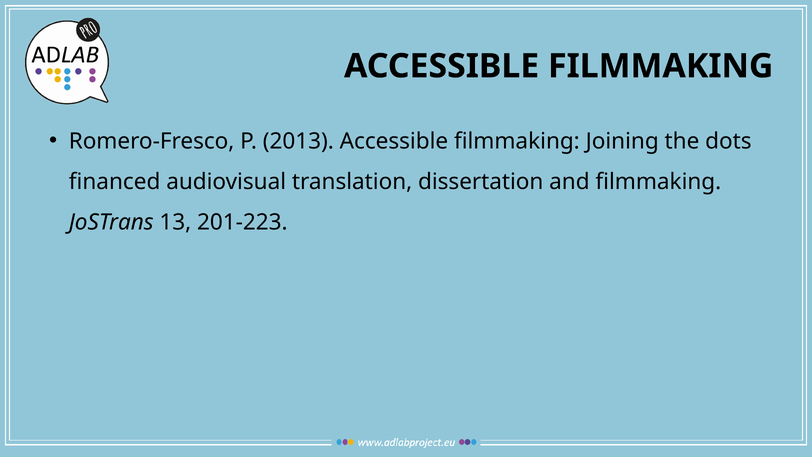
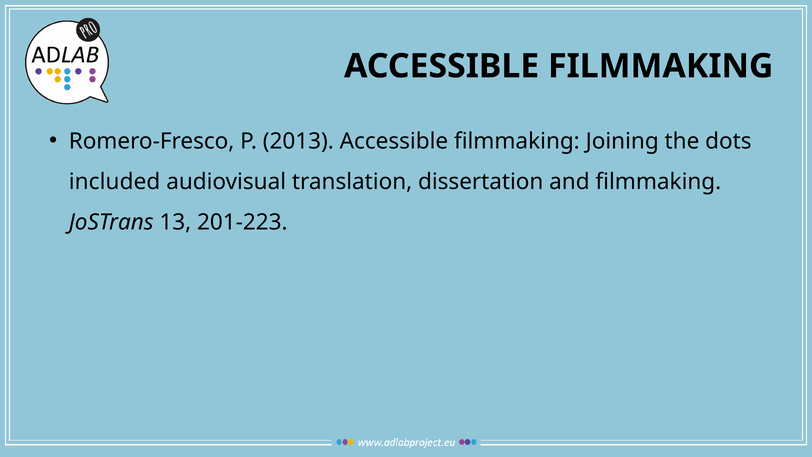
financed: financed -> included (115, 182)
